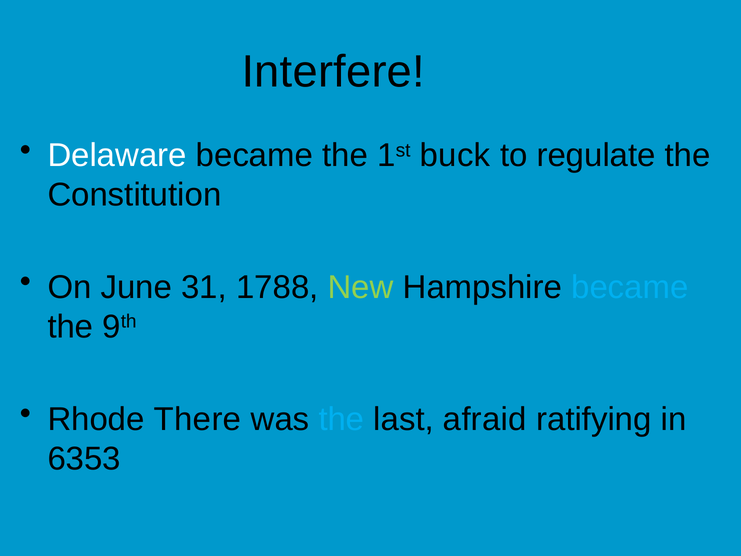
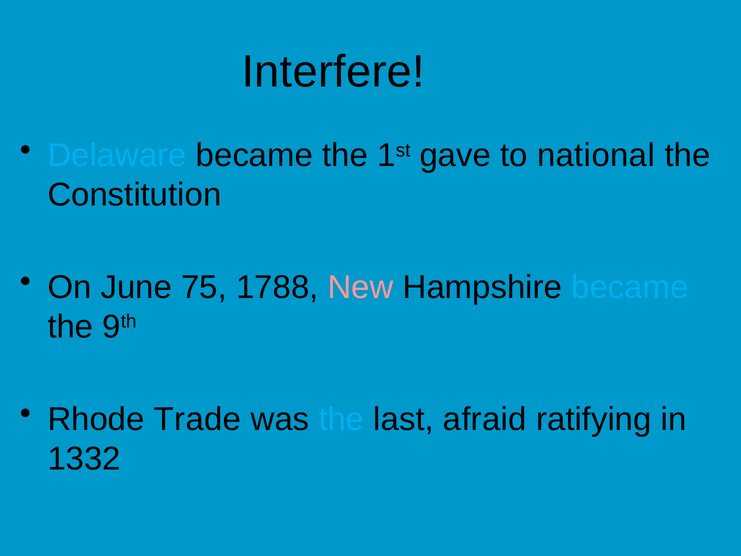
Delaware colour: white -> light blue (117, 155)
buck: buck -> gave (455, 155)
regulate: regulate -> national (596, 155)
31: 31 -> 75 (204, 287)
New colour: light green -> pink (361, 287)
There: There -> Trade (197, 419)
6353: 6353 -> 1332 (84, 459)
